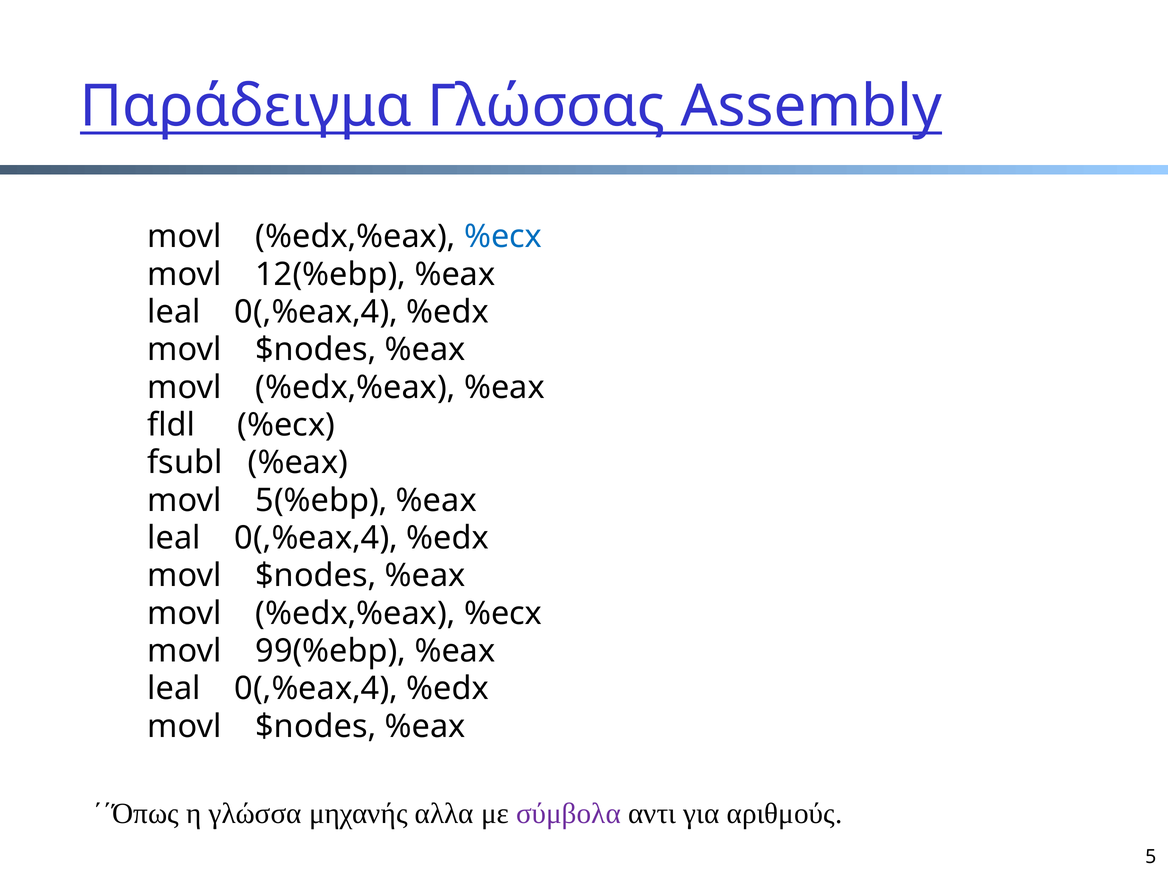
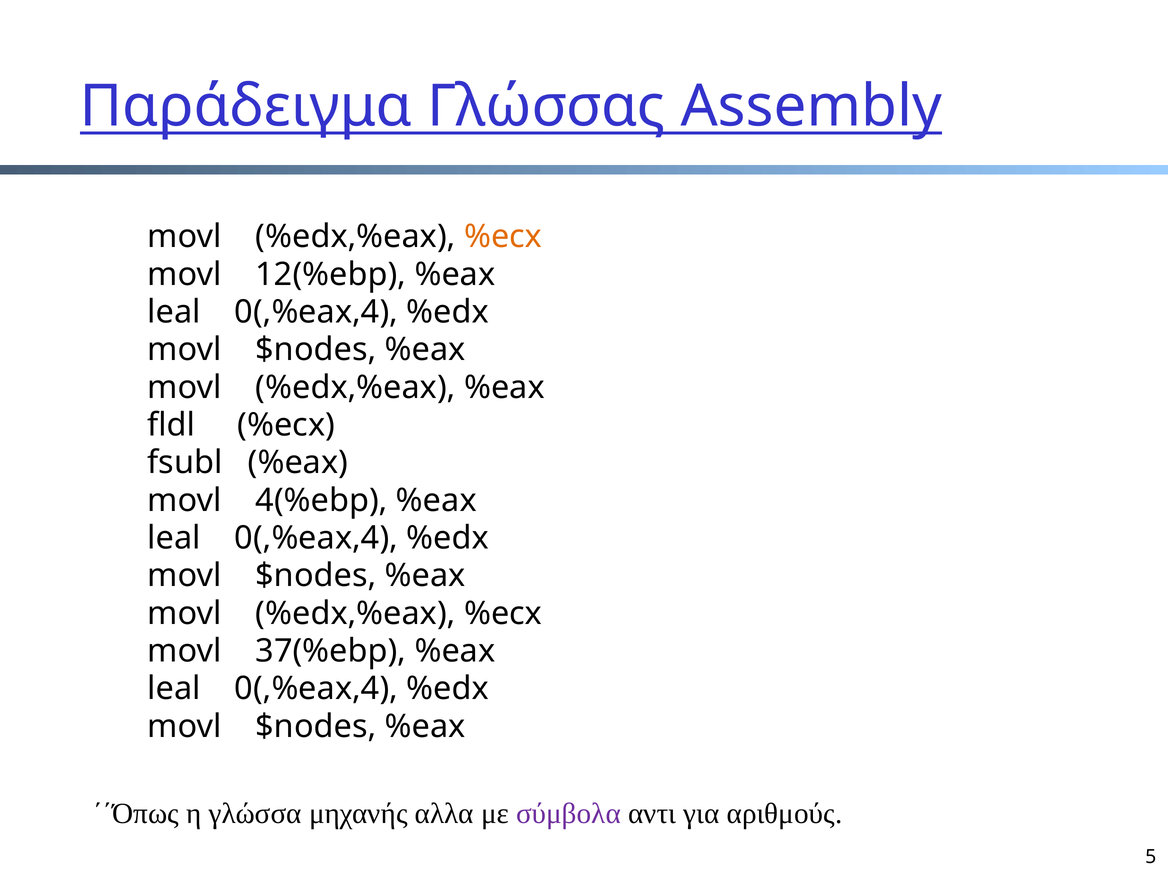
%ecx colour: blue -> orange (503, 237)
5(%ebp: 5(%ebp -> 4(%ebp (321, 500)
99(%ebp: 99(%ebp -> 37(%ebp (331, 651)
